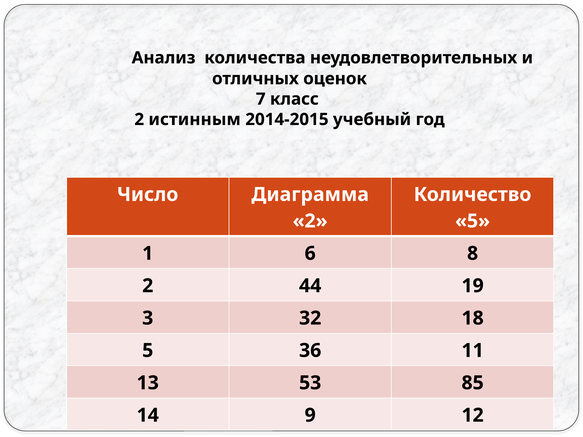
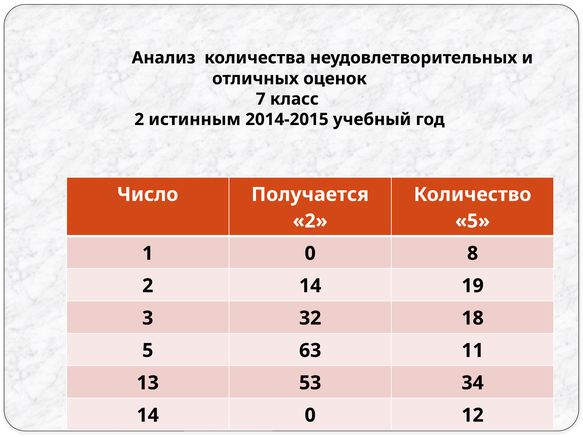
Диаграмма: Диаграмма -> Получается (310, 195)
1 6: 6 -> 0 (310, 254)
2 44: 44 -> 14 (310, 286)
36: 36 -> 63 (310, 351)
85: 85 -> 34 (473, 383)
14 9: 9 -> 0 (310, 415)
